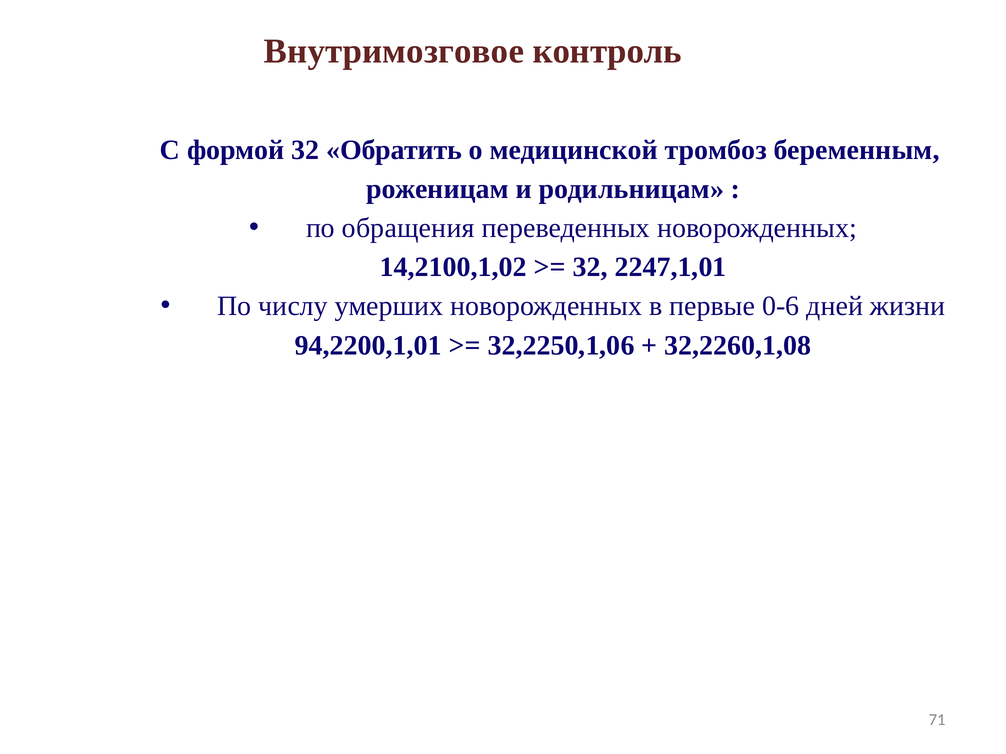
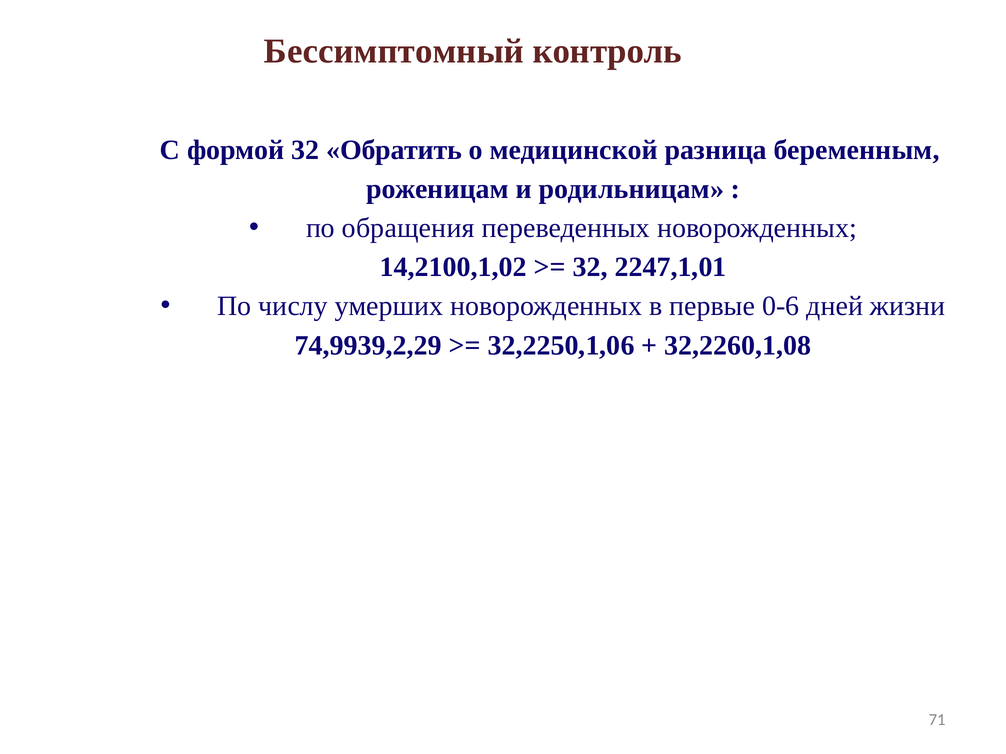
Внутримозговое: Внутримозговое -> Бессимптомный (394, 51)
тромбоз: тромбоз -> разница (716, 150)
94,2200,1,01: 94,2200,1,01 -> 74,9939,2,29 (368, 346)
